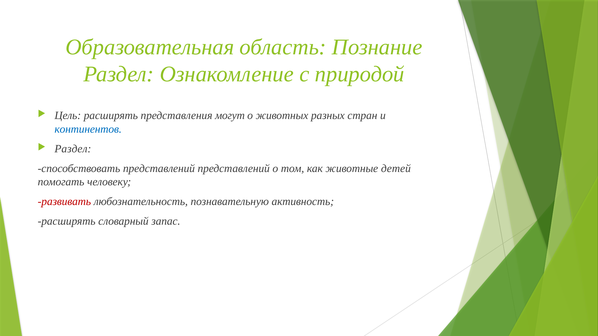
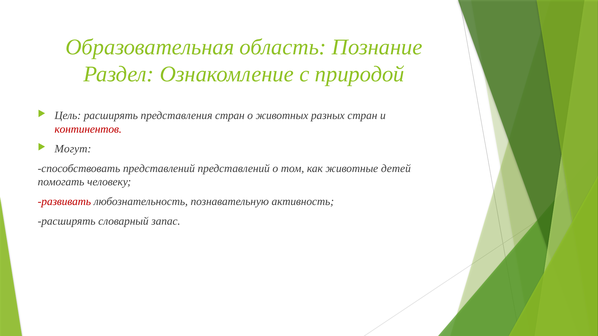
представления могут: могут -> стран (230, 116)
континентов colour: blue -> red (88, 129)
Раздел: Раздел -> Могут (73, 149)
